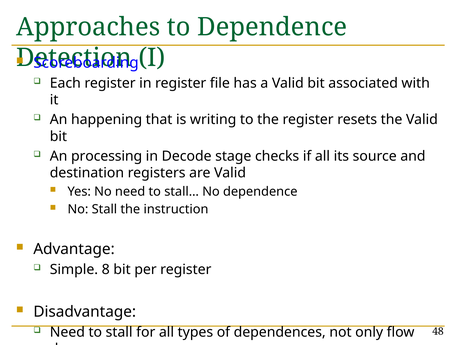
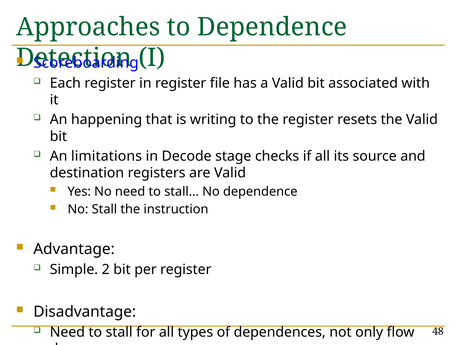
processing: processing -> limitations (107, 156)
8: 8 -> 2 (106, 270)
